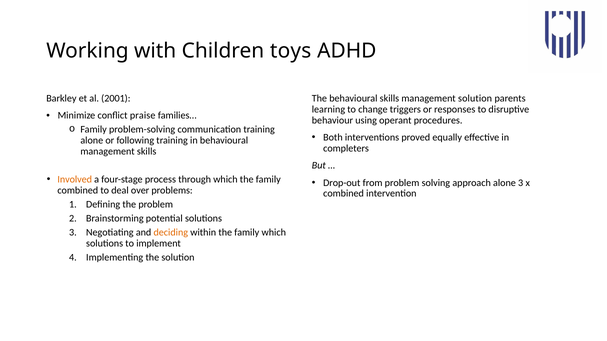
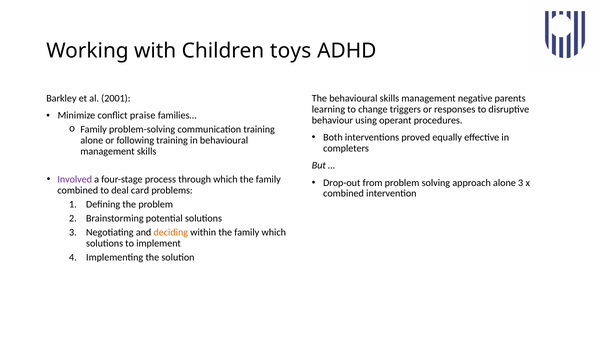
management solution: solution -> negative (475, 99)
Involved colour: orange -> purple (75, 180)
over: over -> card (140, 191)
